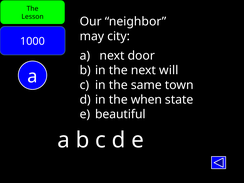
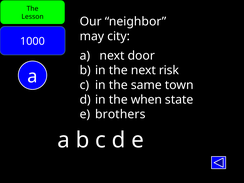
will: will -> risk (169, 70)
beautiful: beautiful -> brothers (120, 114)
